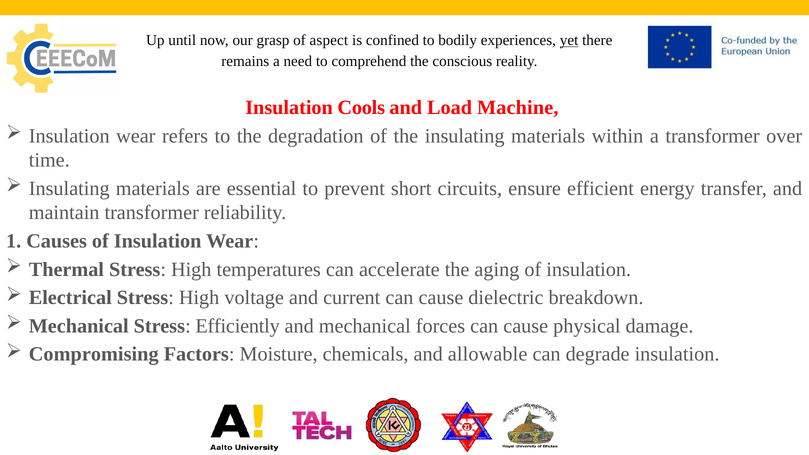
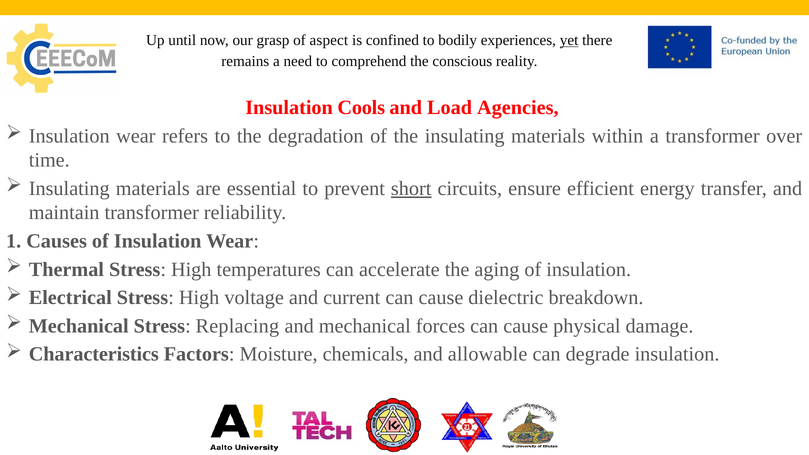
Machine: Machine -> Agencies (518, 108)
short underline: none -> present (411, 188)
Efficiently: Efficiently -> Replacing (237, 326)
Compromising: Compromising -> Characteristics (94, 354)
